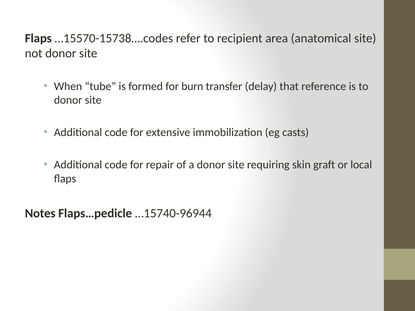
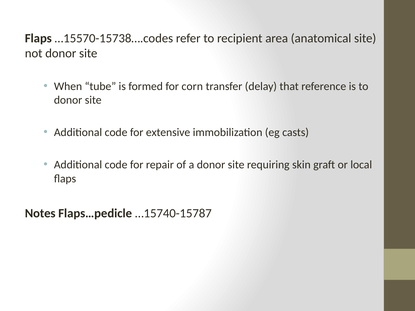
burn: burn -> corn (192, 86)
…15740-96944: …15740-96944 -> …15740-15787 (173, 214)
